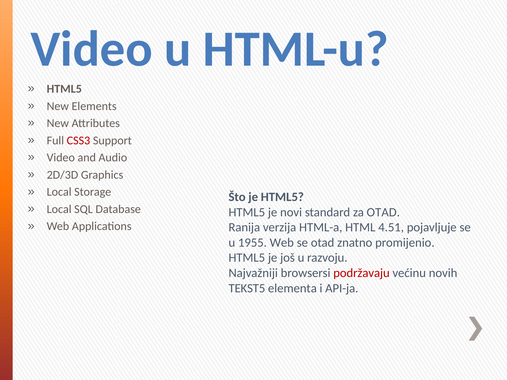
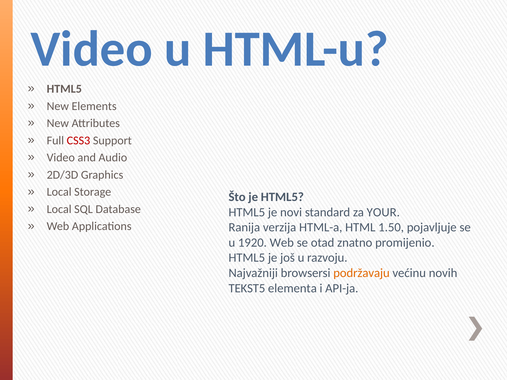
za OTAD: OTAD -> YOUR (383, 212)
4.51: 4.51 -> 1.50 (391, 228)
1955: 1955 -> 1920 (252, 243)
podržavaju colour: red -> orange (361, 273)
